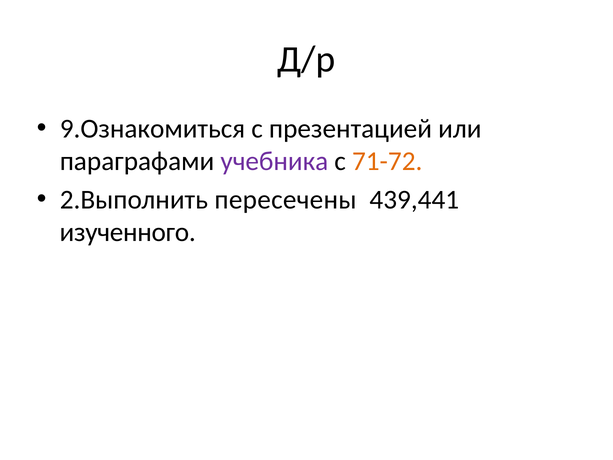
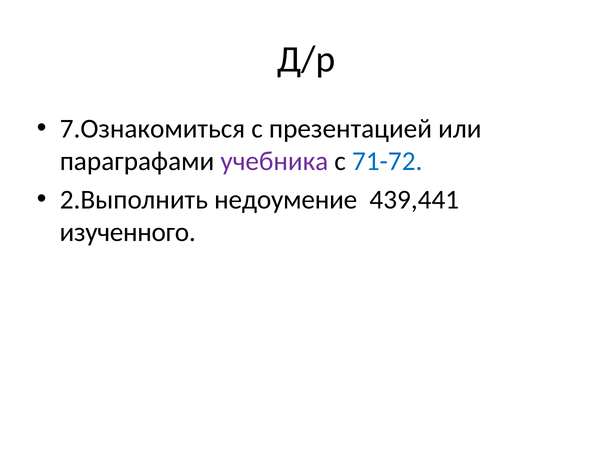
9.Ознакомиться: 9.Ознакомиться -> 7.Ознакомиться (152, 129)
71-72 colour: orange -> blue (387, 161)
пересечены: пересечены -> недоумение (286, 199)
